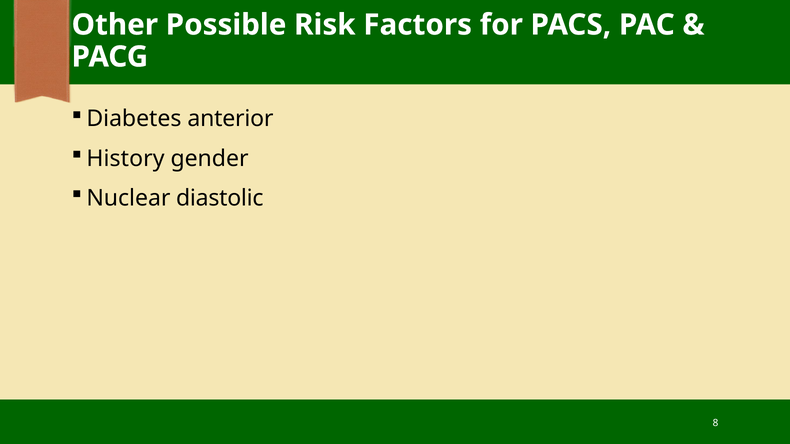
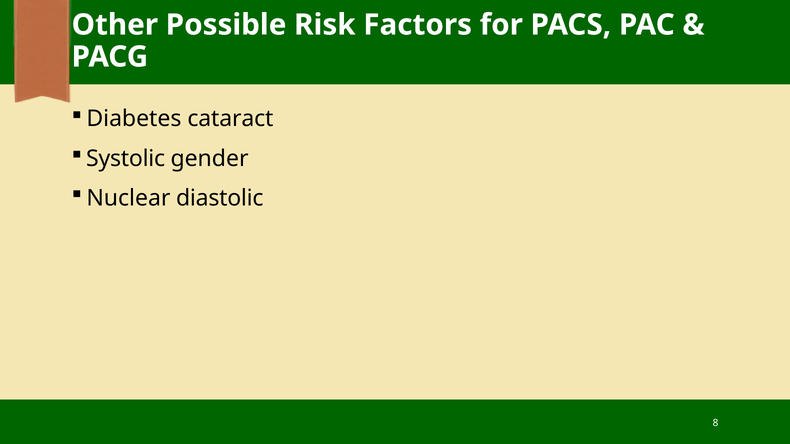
anterior: anterior -> cataract (230, 119)
History: History -> Systolic (126, 159)
